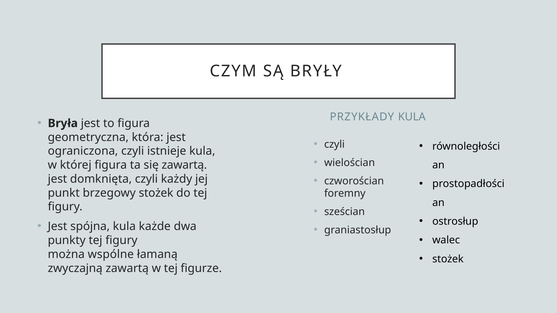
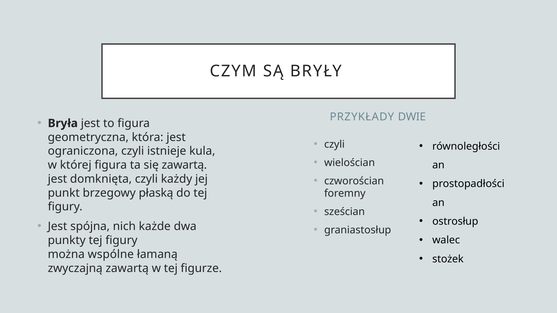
PRZYKŁADY KULA: KULA -> DWIE (412, 117)
brzegowy stożek: stożek -> płaską (156, 193)
spójna kula: kula -> nich (124, 227)
